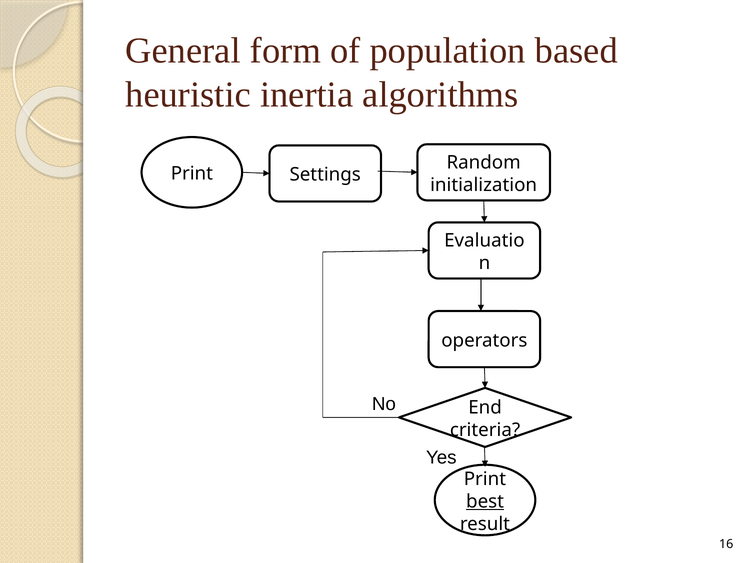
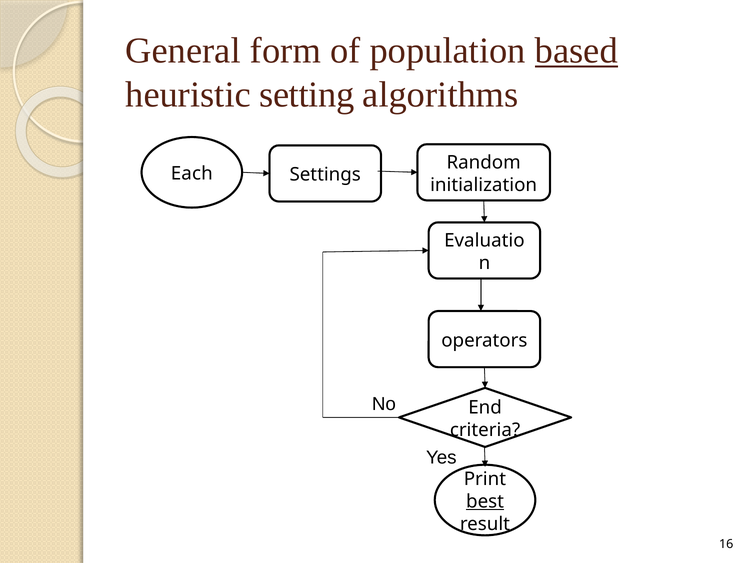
based underline: none -> present (576, 51)
inertia: inertia -> setting (307, 95)
Print: Print -> Each (192, 174)
